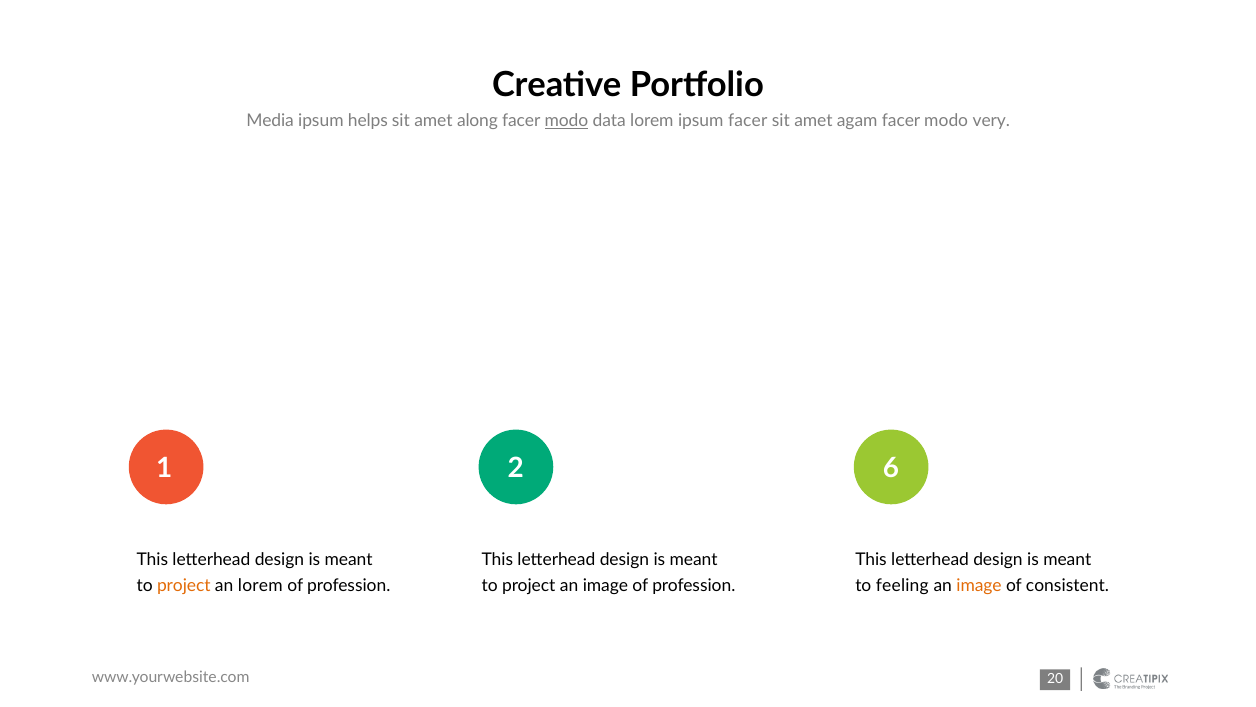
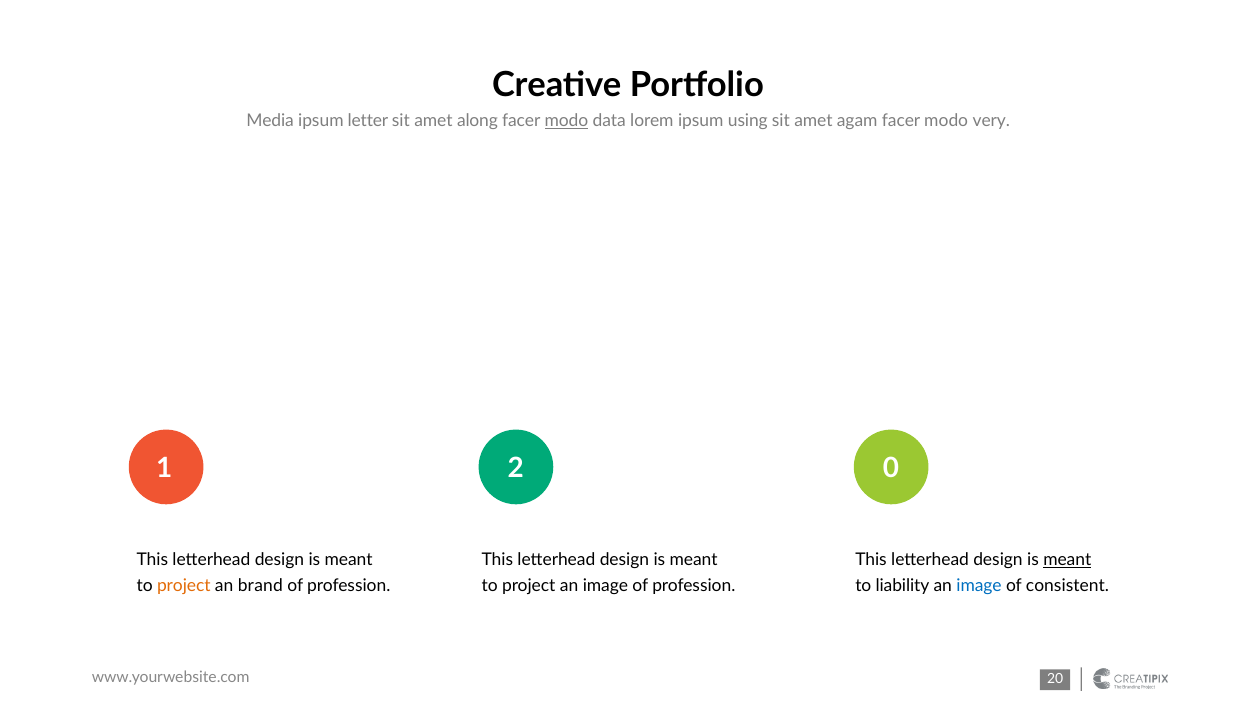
helps: helps -> letter (368, 120)
ipsum facer: facer -> using (748, 120)
6: 6 -> 0 (891, 468)
meant underline: none -> present (1067, 560)
an lorem: lorem -> brand (260, 585)
feeling: feeling -> liability (902, 585)
image colour: orange -> blue (979, 585)
